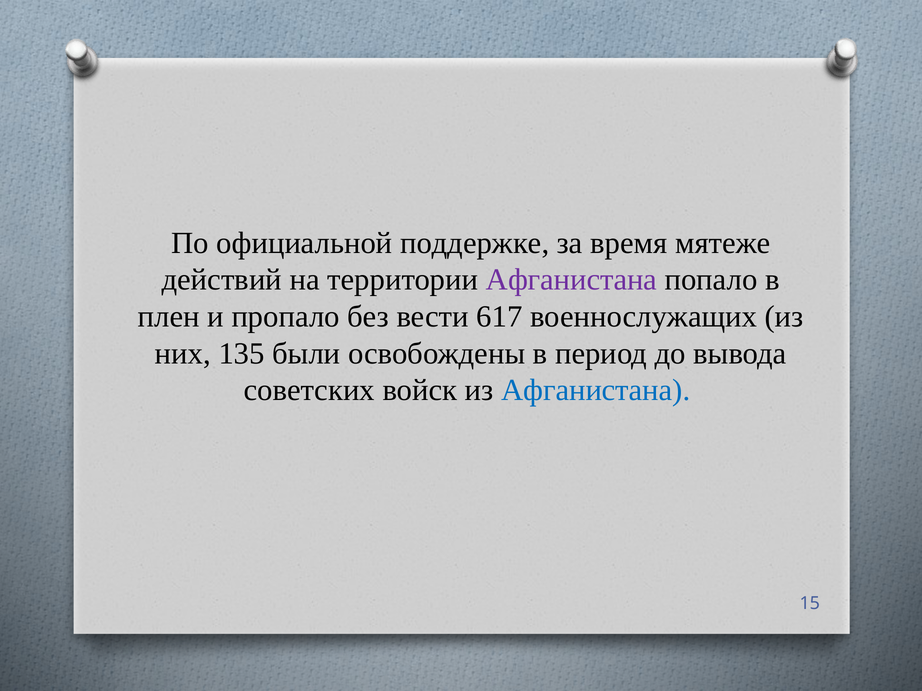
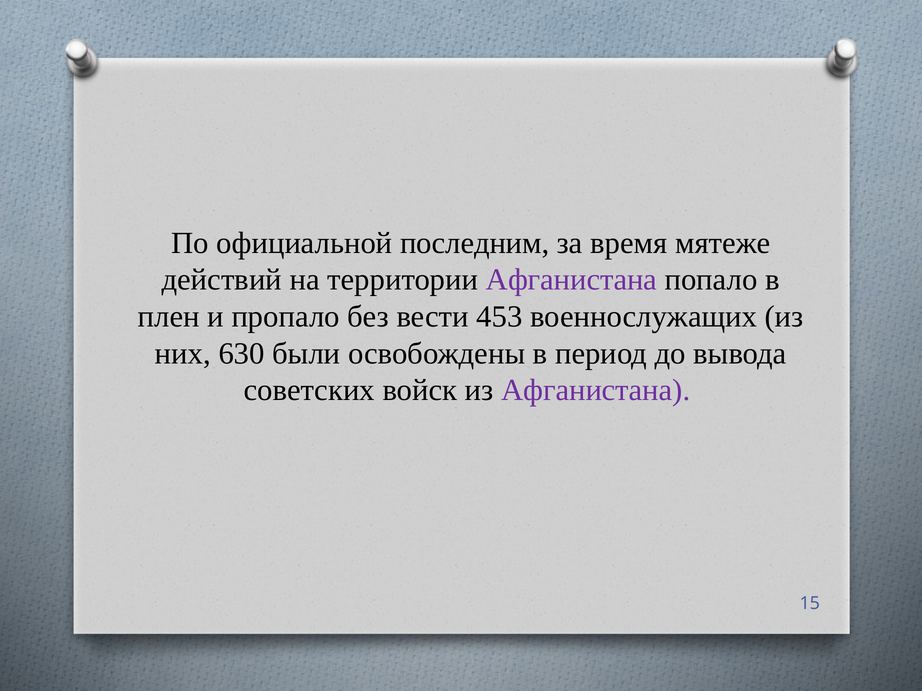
поддержке: поддержке -> последним (475, 243)
617: 617 -> 453 (499, 317)
135: 135 -> 630 (242, 354)
Афганистана colour: blue -> purple (596, 391)
